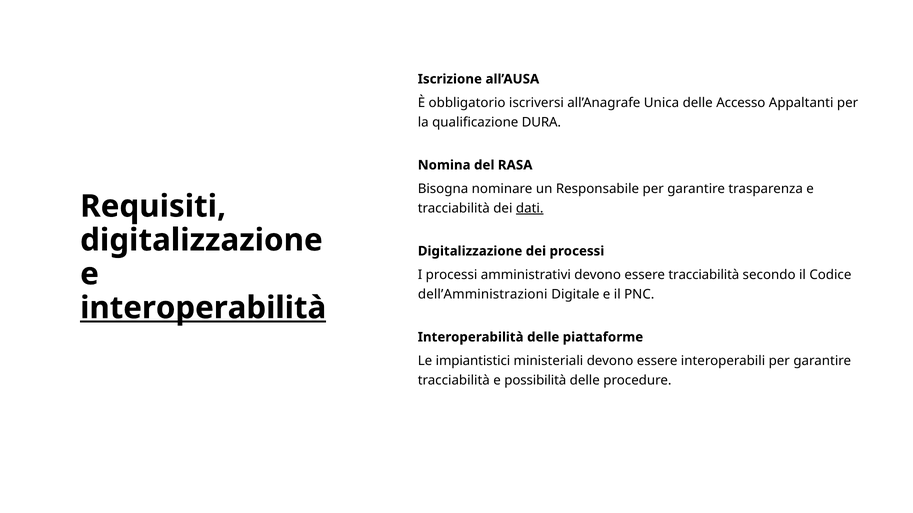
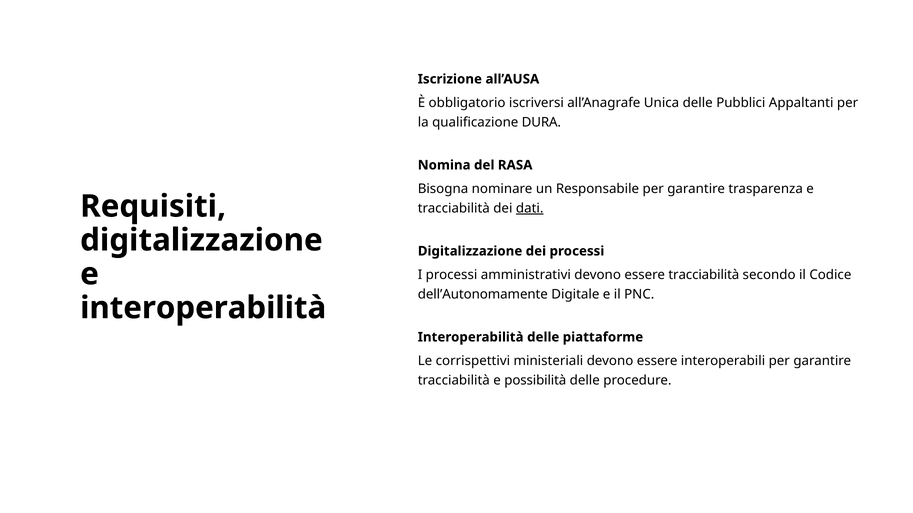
Accesso: Accesso -> Pubblici (741, 103)
dell’Amministrazioni: dell’Amministrazioni -> dell’Autonomamente (483, 294)
interoperabilità underline: present -> none (203, 308)
impiantistici: impiantistici -> corrispettivi (473, 361)
